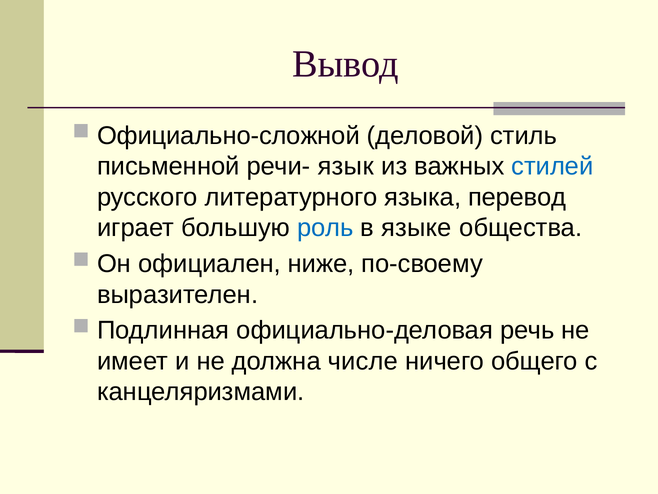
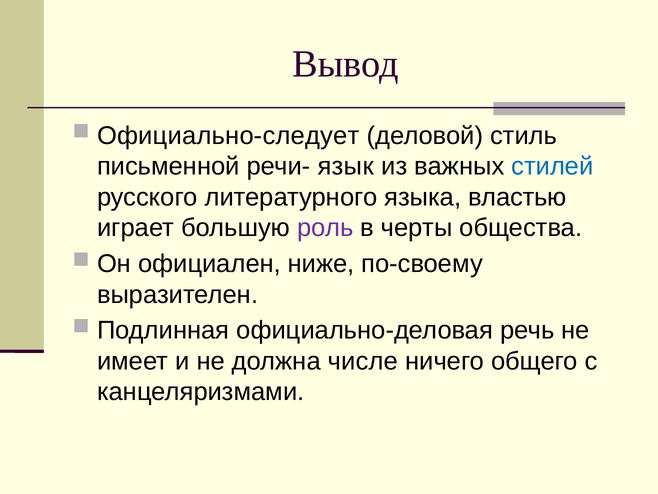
Официально-сложной: Официально-сложной -> Официально-следует (228, 136)
перевод: перевод -> властью (517, 197)
роль colour: blue -> purple (325, 228)
языке: языке -> черты (417, 228)
